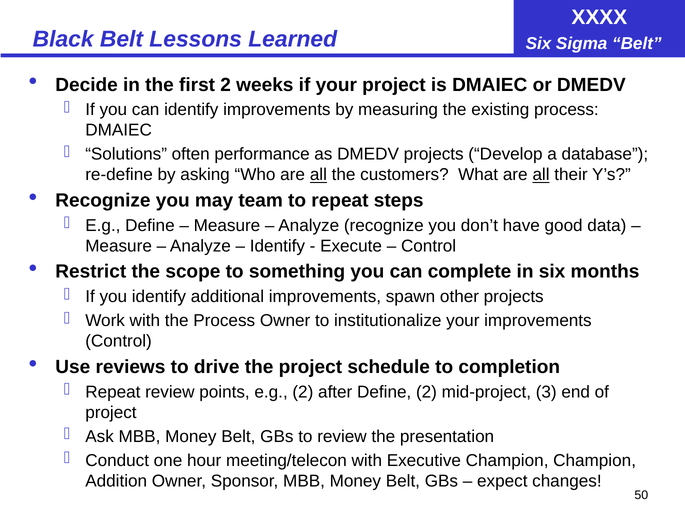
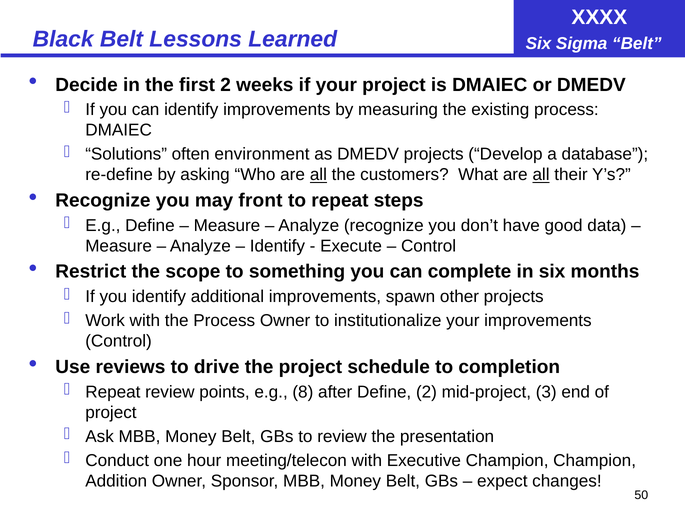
performance: performance -> environment (262, 154)
team: team -> front (261, 200)
e.g 2: 2 -> 8 (303, 392)
